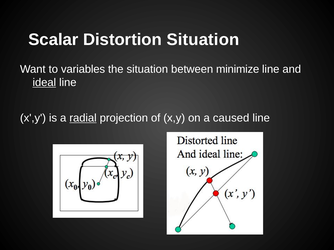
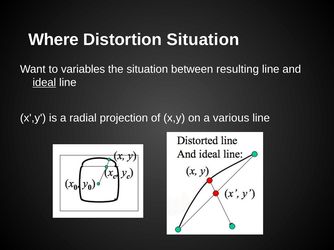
Scalar: Scalar -> Where (53, 40)
minimize: minimize -> resulting (238, 69)
radial underline: present -> none (83, 118)
caused: caused -> various (231, 118)
